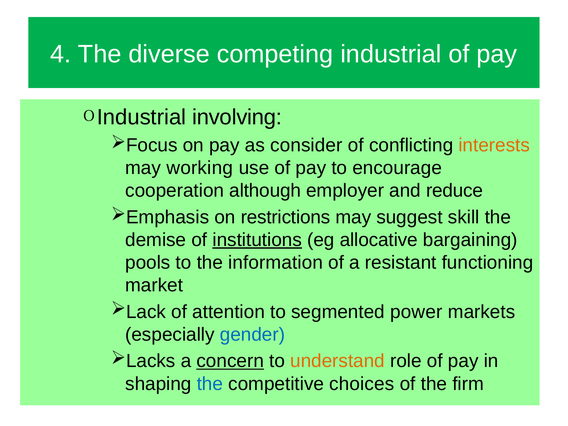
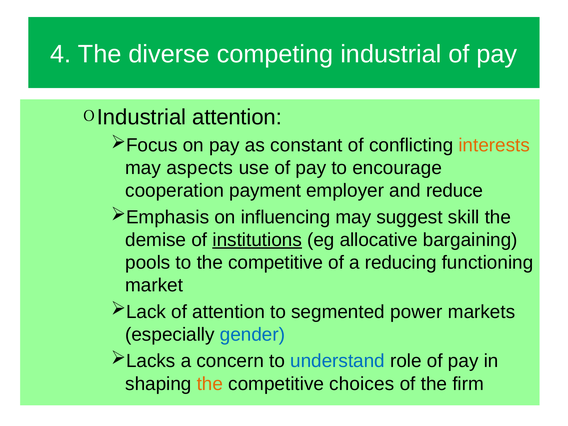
Industrial involving: involving -> attention (237, 117)
consider: consider -> constant (306, 145)
working: working -> aspects (200, 168)
although: although -> payment (265, 191)
restrictions: restrictions -> influencing (285, 217)
to the information: information -> competitive (276, 263)
resistant: resistant -> reducing (401, 263)
concern underline: present -> none (230, 361)
understand colour: orange -> blue (337, 361)
the colour: blue -> orange (210, 384)
